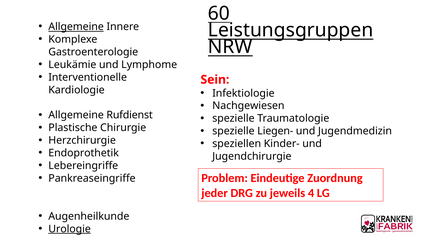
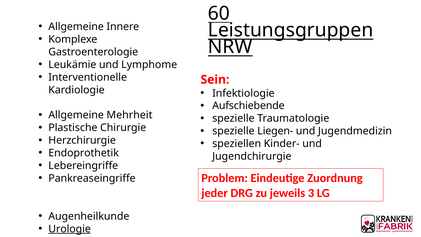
Allgemeine underline: present -> none (76, 27)
Nachgewiesen: Nachgewiesen -> Aufschiebende (248, 106)
Rufdienst: Rufdienst -> Mehrheit (130, 115)
4: 4 -> 3 (311, 193)
